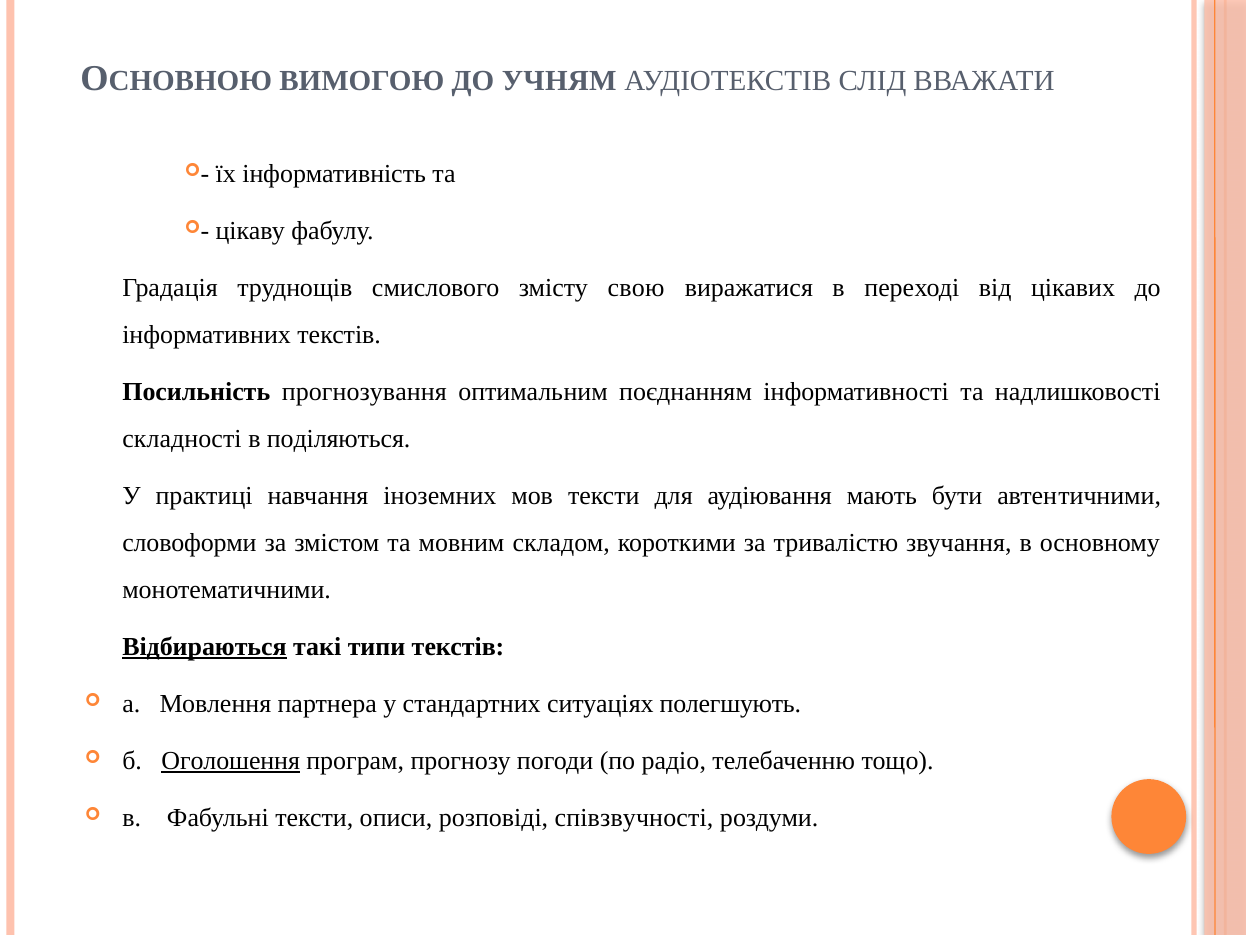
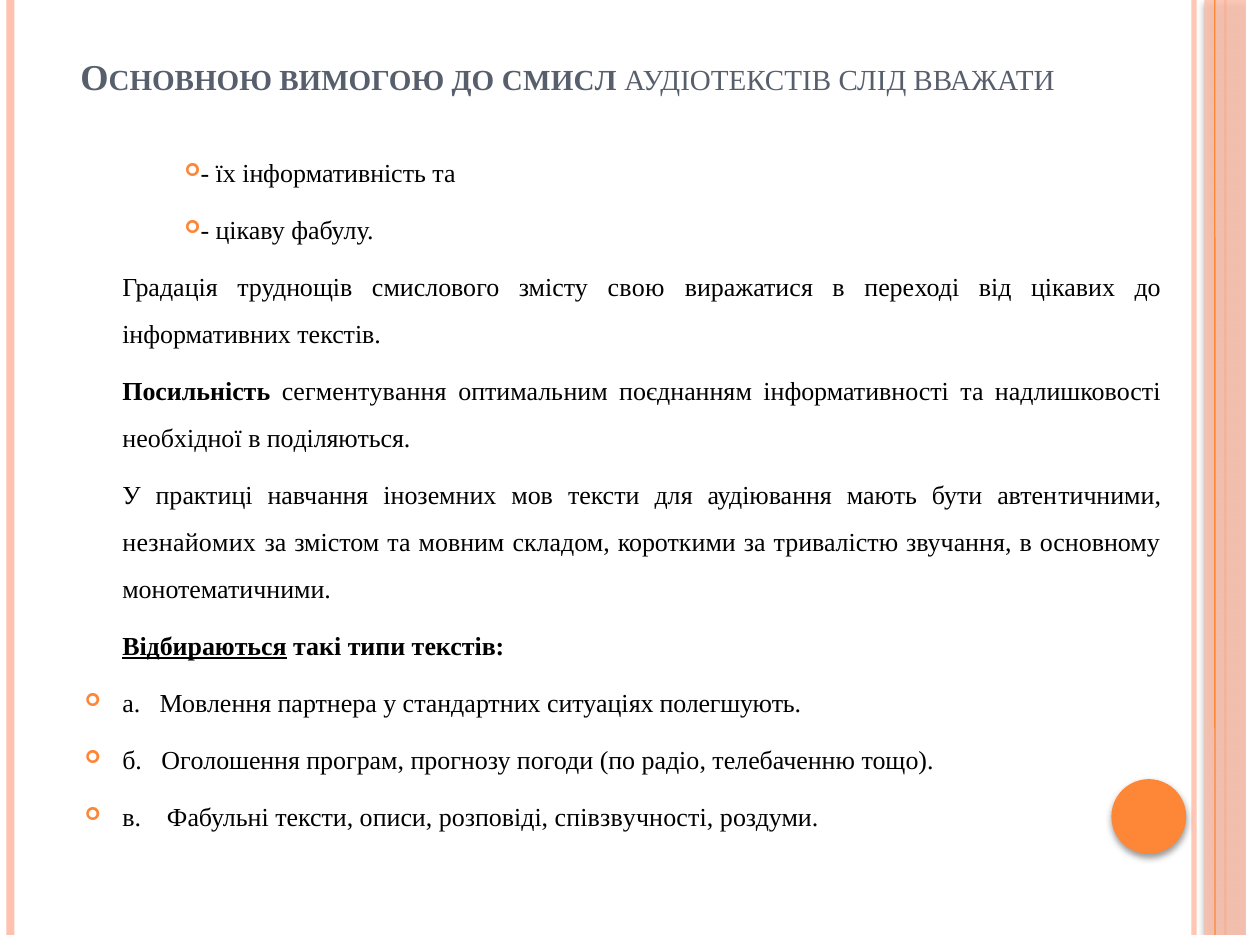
УЧНЯМ: УЧНЯМ -> СМИСЛ (559, 81)
прогнозування: прогнозування -> сегментування (364, 392)
складності: складності -> необхідної (182, 439)
словоформи: словоформи -> незнайомих (189, 543)
Оголошення underline: present -> none (231, 761)
